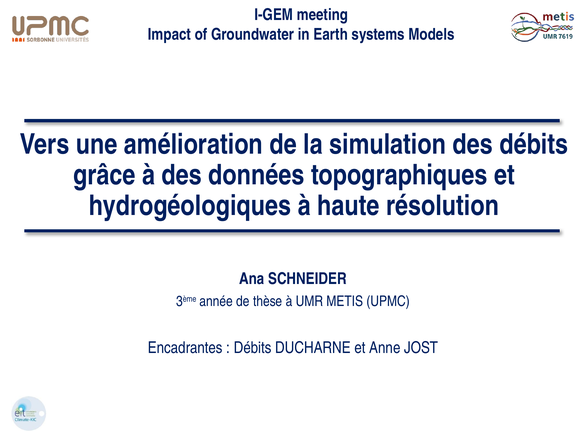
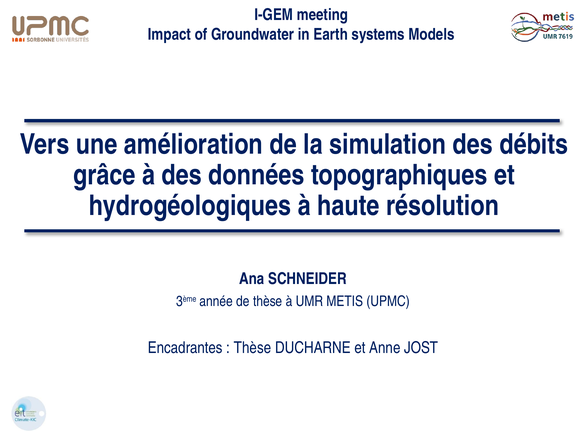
Débits: Débits -> Thèse (253, 348)
